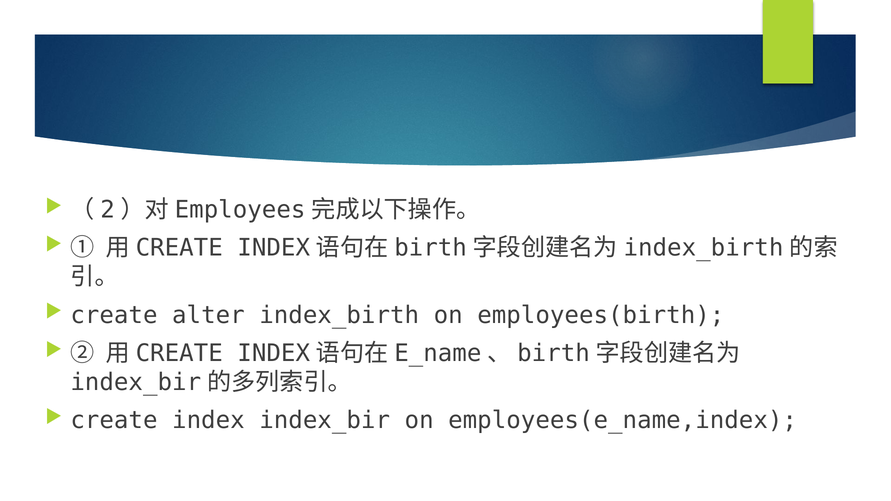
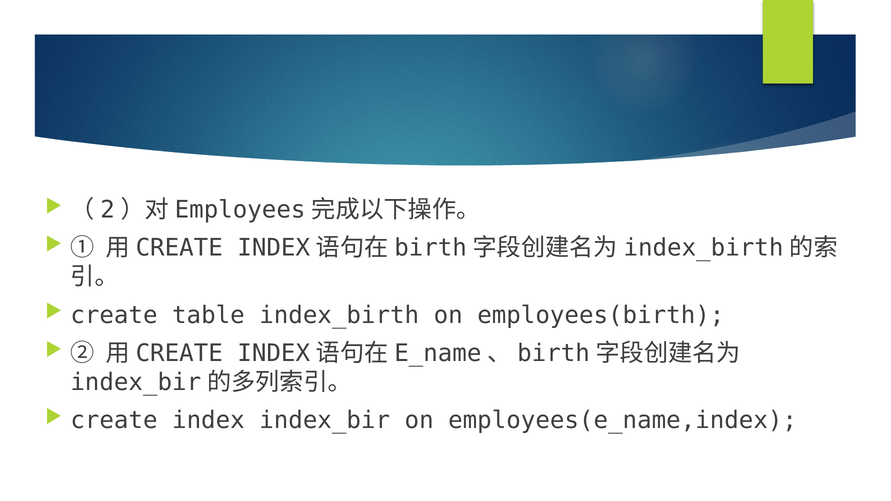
alter: alter -> table (208, 315)
